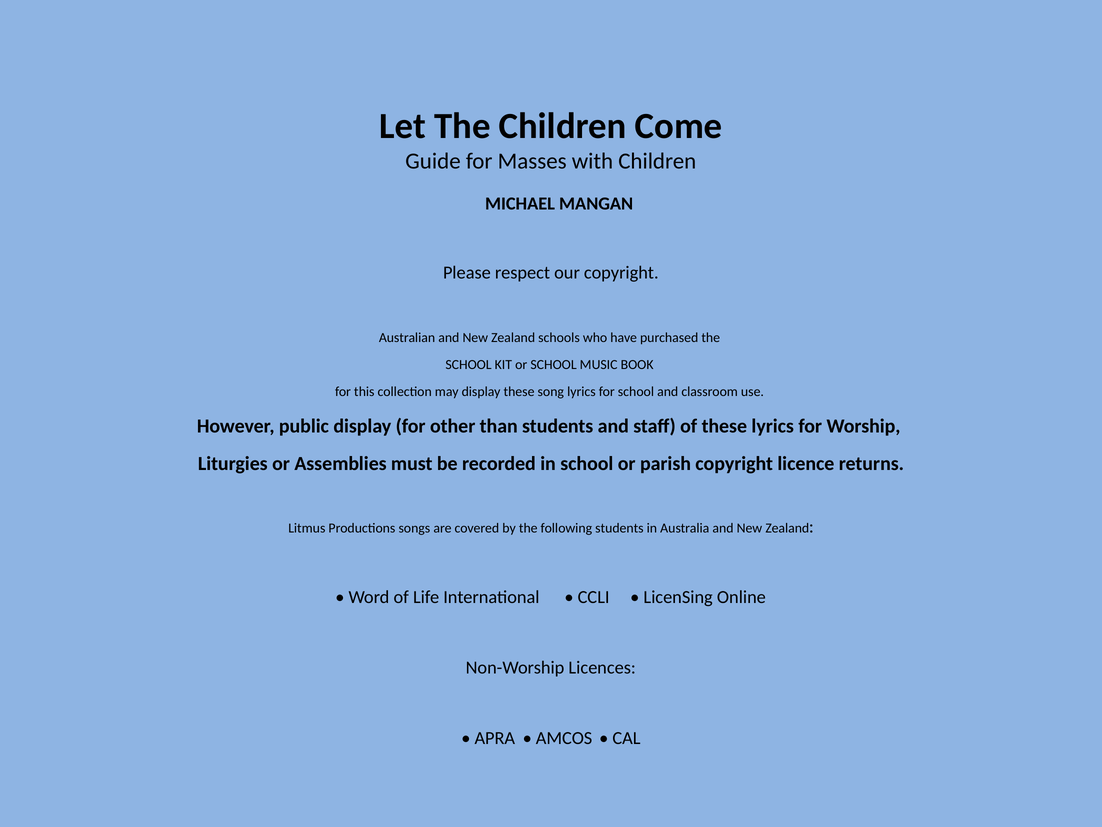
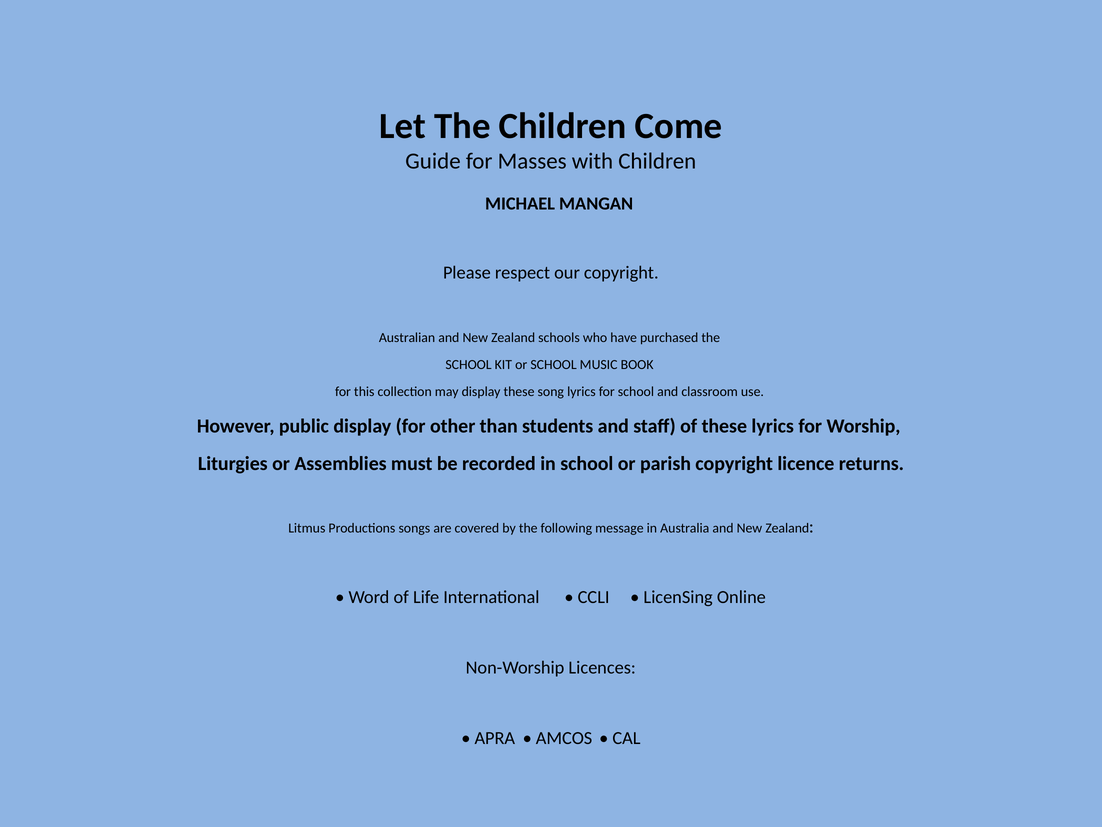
following students: students -> message (619, 528)
